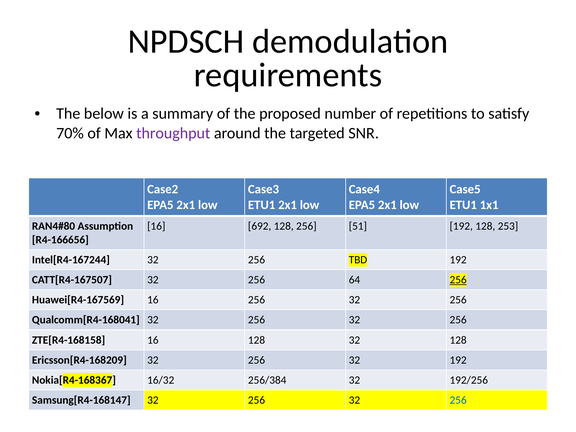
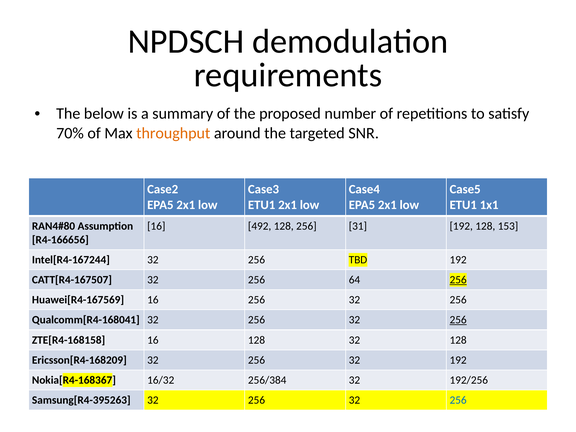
throughput colour: purple -> orange (173, 133)
692: 692 -> 492 (260, 226)
51: 51 -> 31 (358, 226)
253: 253 -> 153 (508, 226)
256 underline: none -> present (458, 320)
Samsung[R4-168147: Samsung[R4-168147 -> Samsung[R4-395263 (81, 400)
